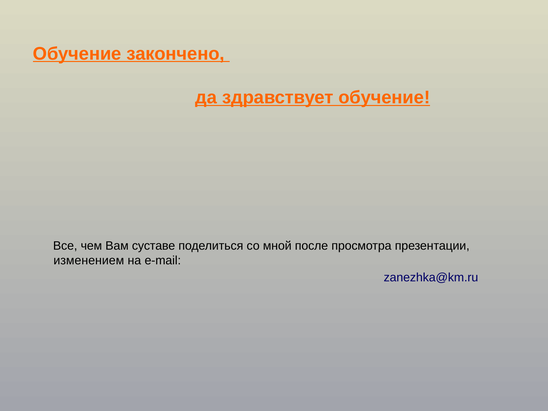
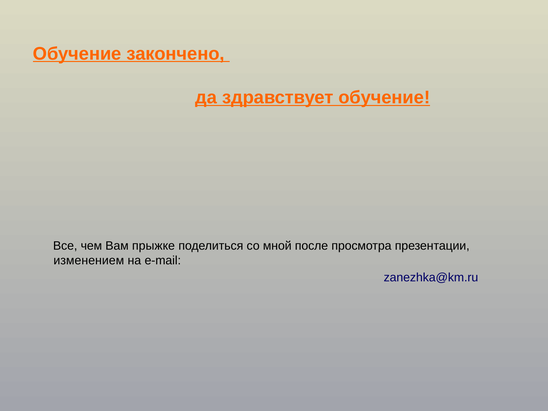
суставе: суставе -> прыжке (153, 246)
